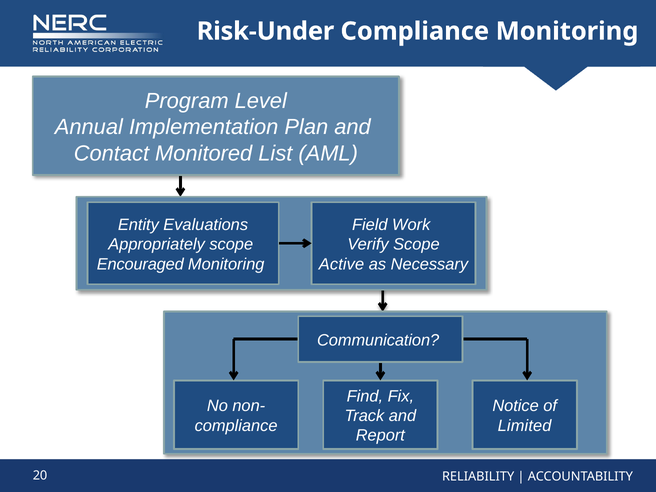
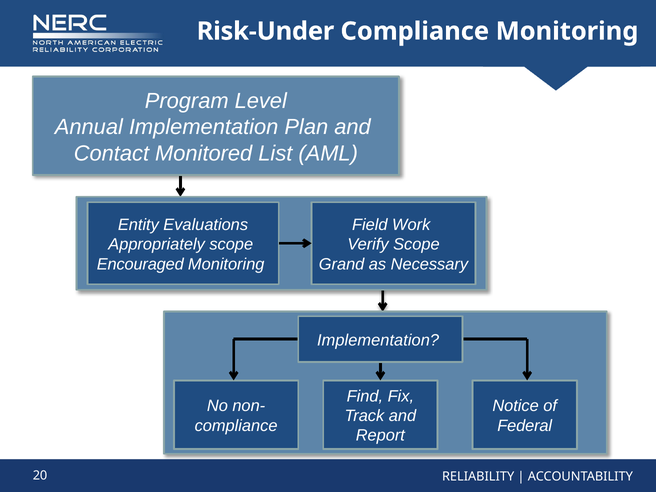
Active: Active -> Grand (342, 264)
Communication: Communication -> Implementation (378, 340)
Limited: Limited -> Federal (525, 426)
